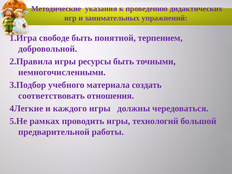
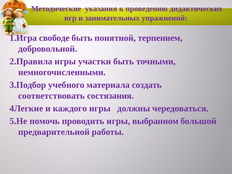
ресурсы: ресурсы -> участки (95, 61)
отношения: отношения -> состязания (110, 96)
рамках: рамках -> помочь (45, 121)
технологий: технологий -> выбранном (155, 121)
